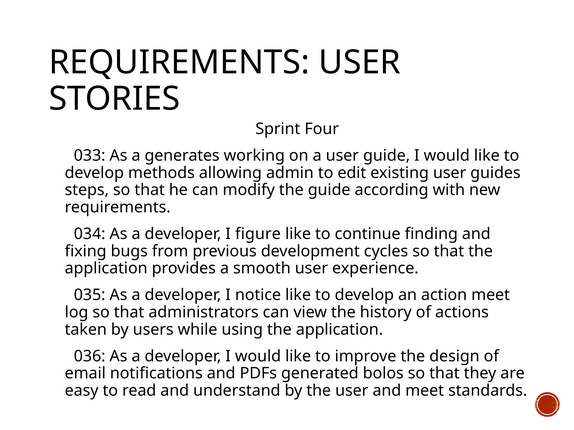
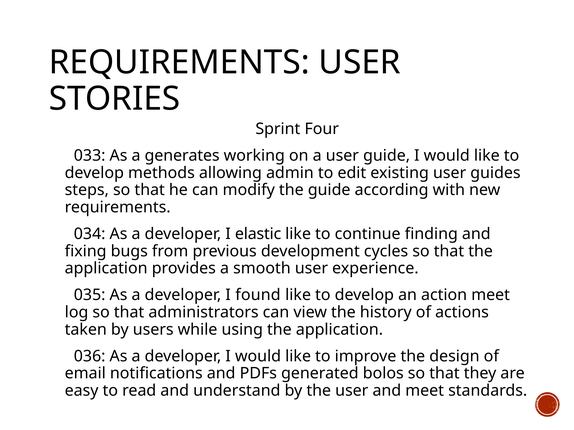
figure: figure -> elastic (258, 234)
notice: notice -> found (258, 295)
